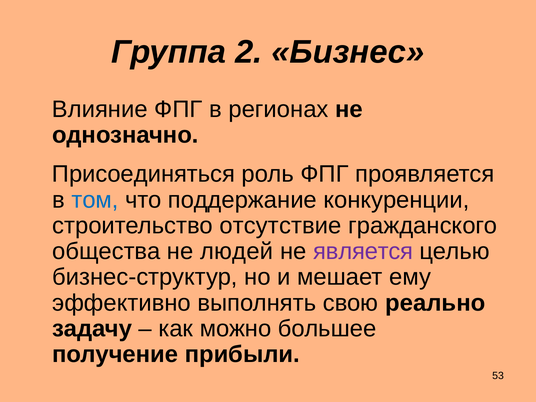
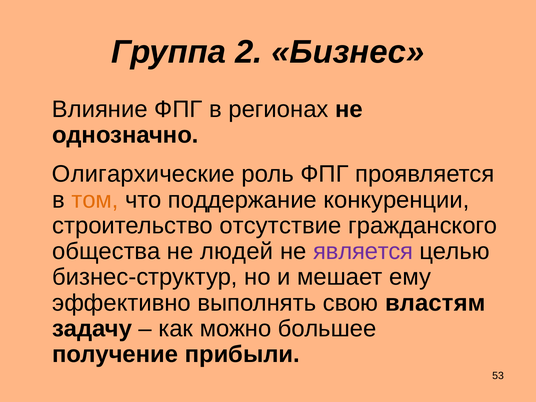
Присоединяться: Присоединяться -> Олигархические (143, 174)
том colour: blue -> orange (95, 200)
реально: реально -> властям (435, 303)
